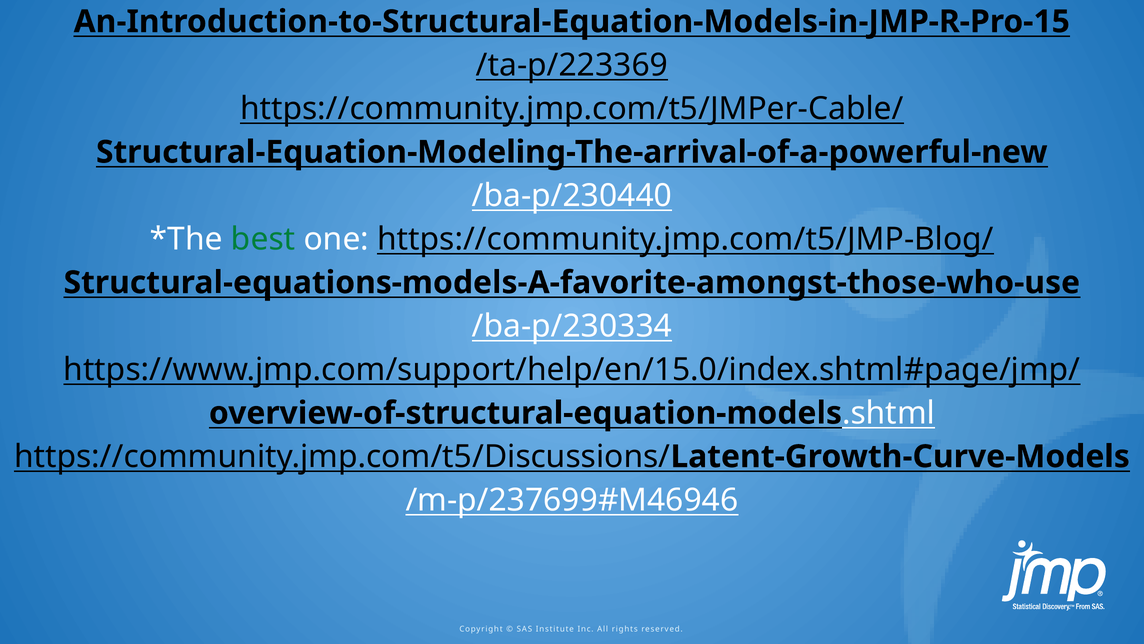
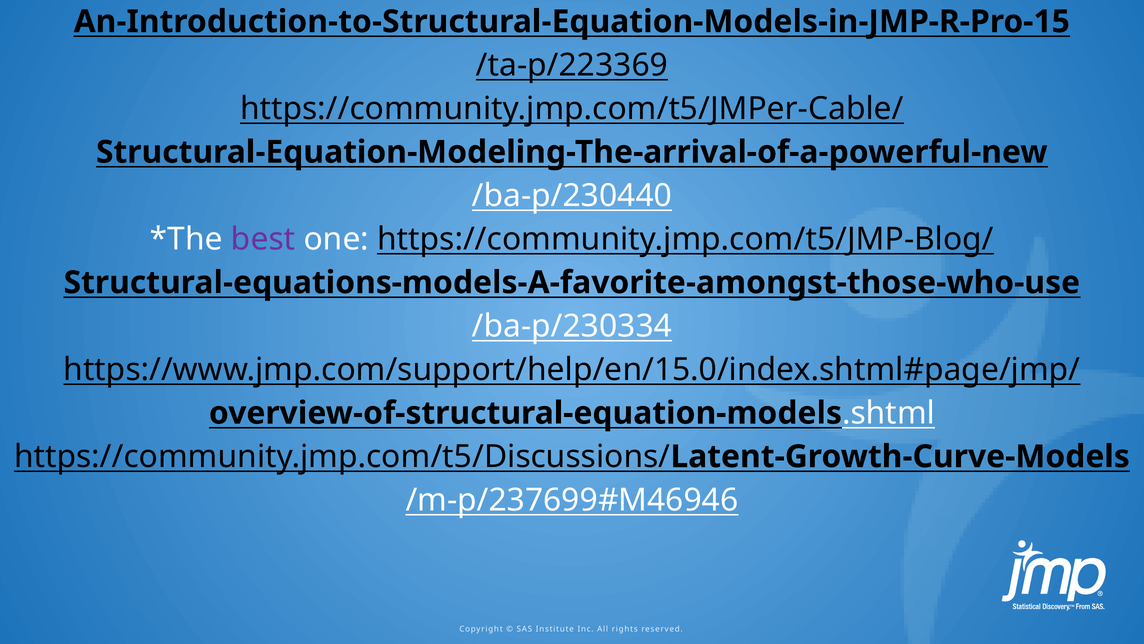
best colour: green -> purple (263, 239)
